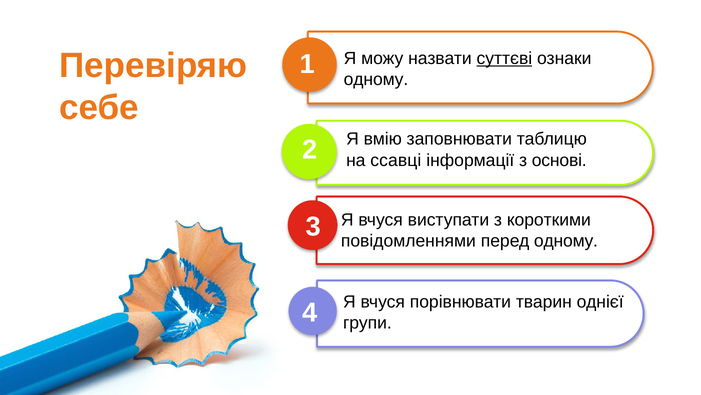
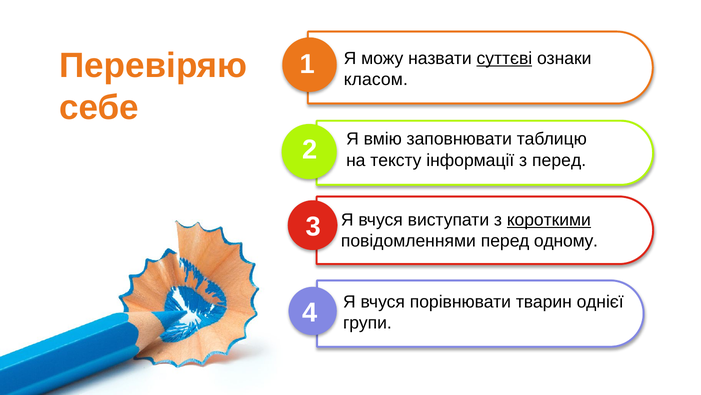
одному: одному -> класом (376, 79)
ссавці: ссавці -> тексту (396, 160)
з основі: основі -> перед (559, 160)
короткими underline: none -> present (549, 220)
